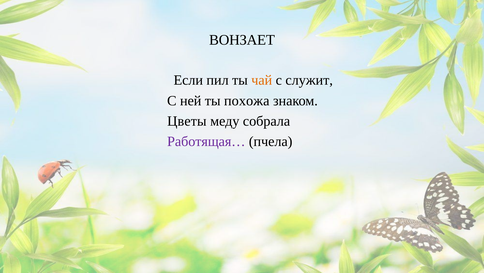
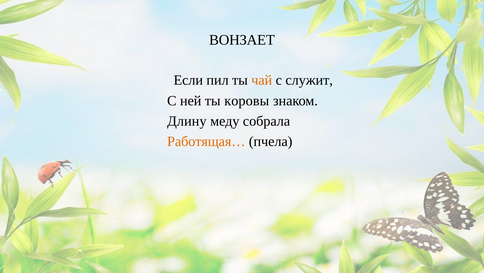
похожа: похожа -> коровы (247, 100)
Цветы: Цветы -> Длину (187, 121)
Работящая… colour: purple -> orange (206, 141)
